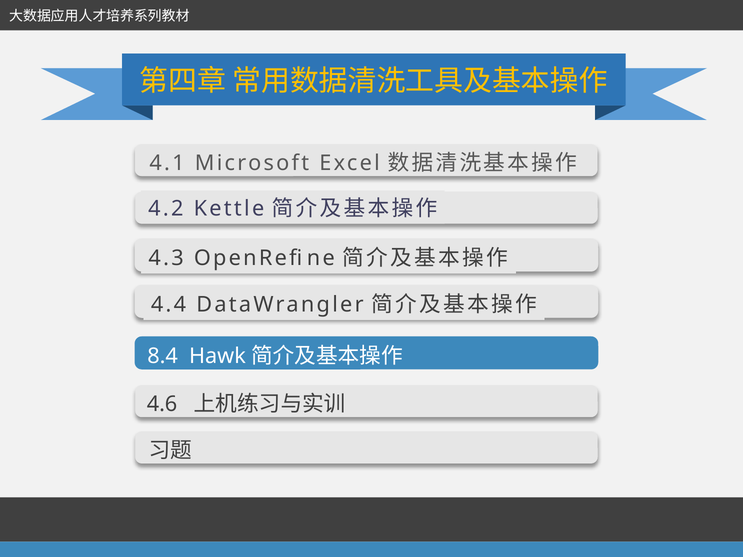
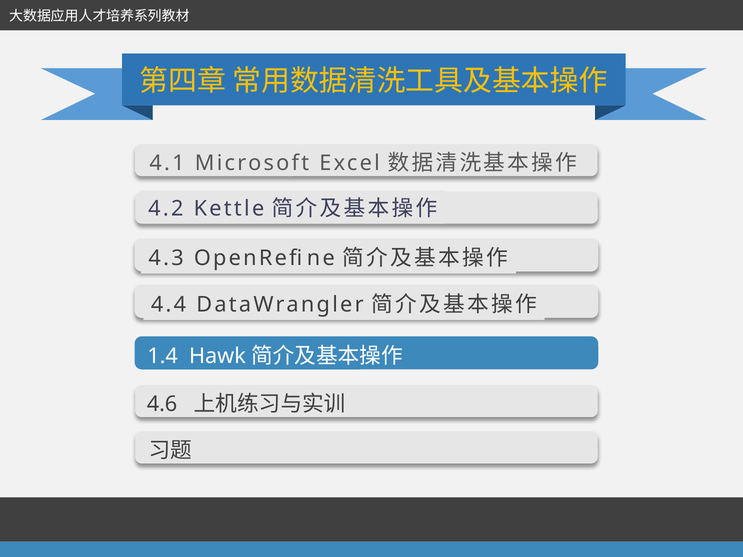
8.4: 8.4 -> 1.4 (163, 356)
